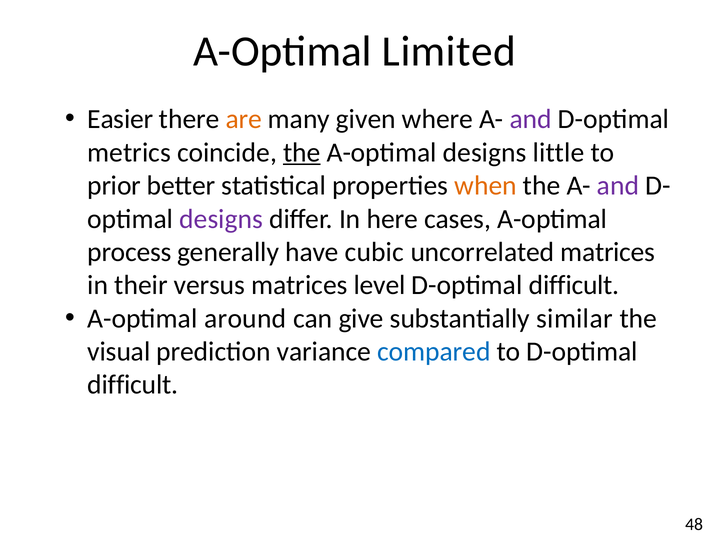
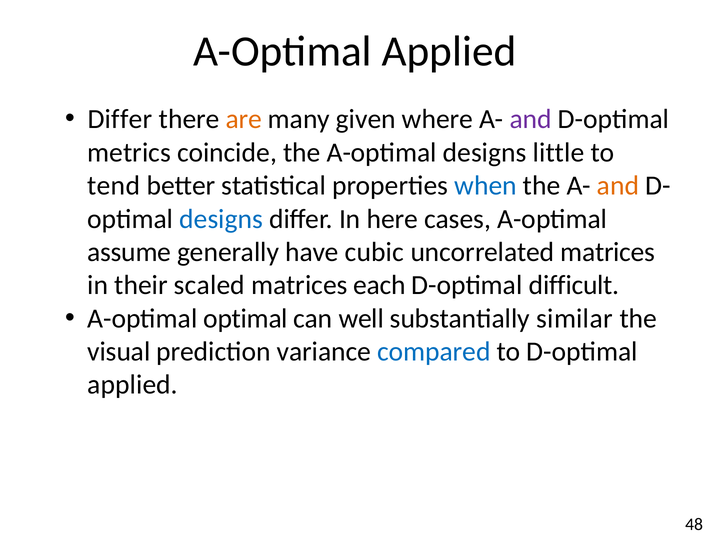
A-Optimal Limited: Limited -> Applied (449, 52)
Easier: Easier -> Differ (120, 119)
the underline: present -> none (302, 152)
prior: prior -> tend (114, 186)
when colour: orange -> blue (486, 186)
and colour: purple -> orange (618, 186)
designs colour: purple -> blue (221, 219)
process: process -> assume (129, 252)
versus: versus -> scaled (209, 285)
level: level -> each (380, 285)
A-optimal around: around -> optimal (246, 318)
give: give -> well (361, 318)
difficult: difficult -> applied (133, 384)
